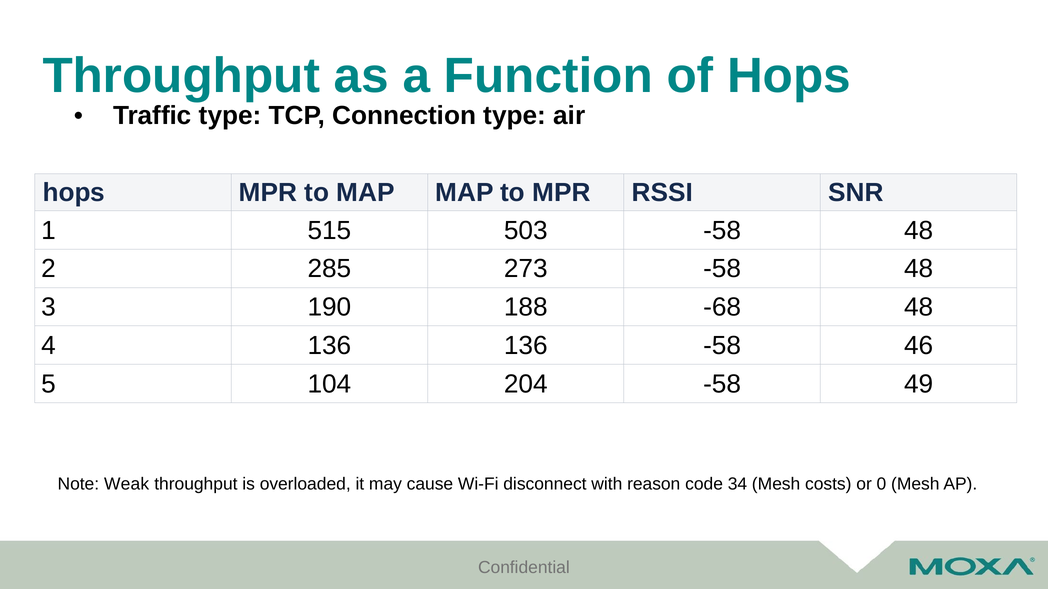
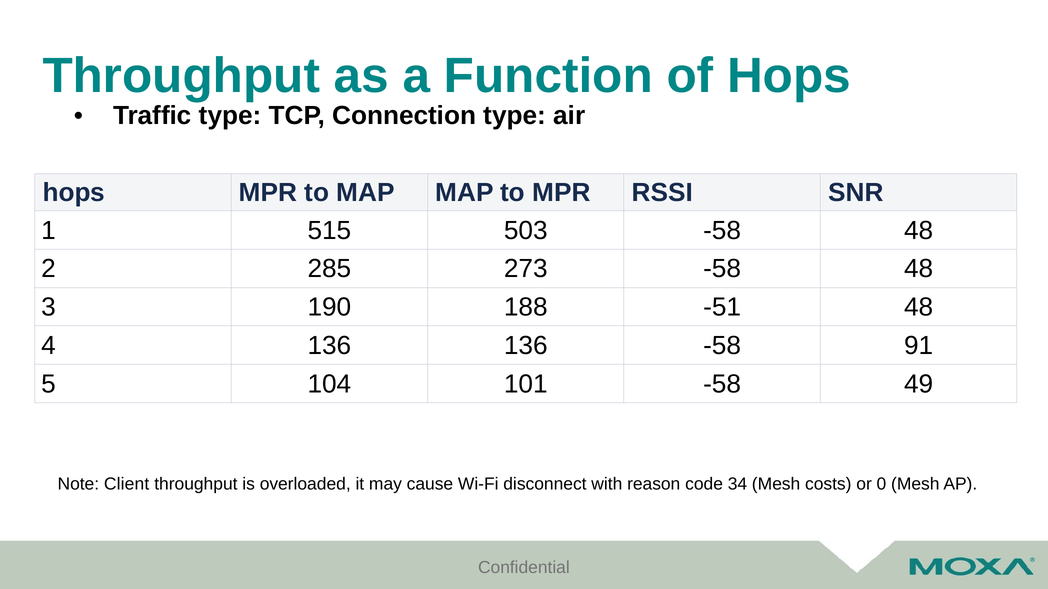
-68: -68 -> -51 (722, 307)
46: 46 -> 91 (919, 346)
204: 204 -> 101 (526, 384)
Weak: Weak -> Client (127, 484)
